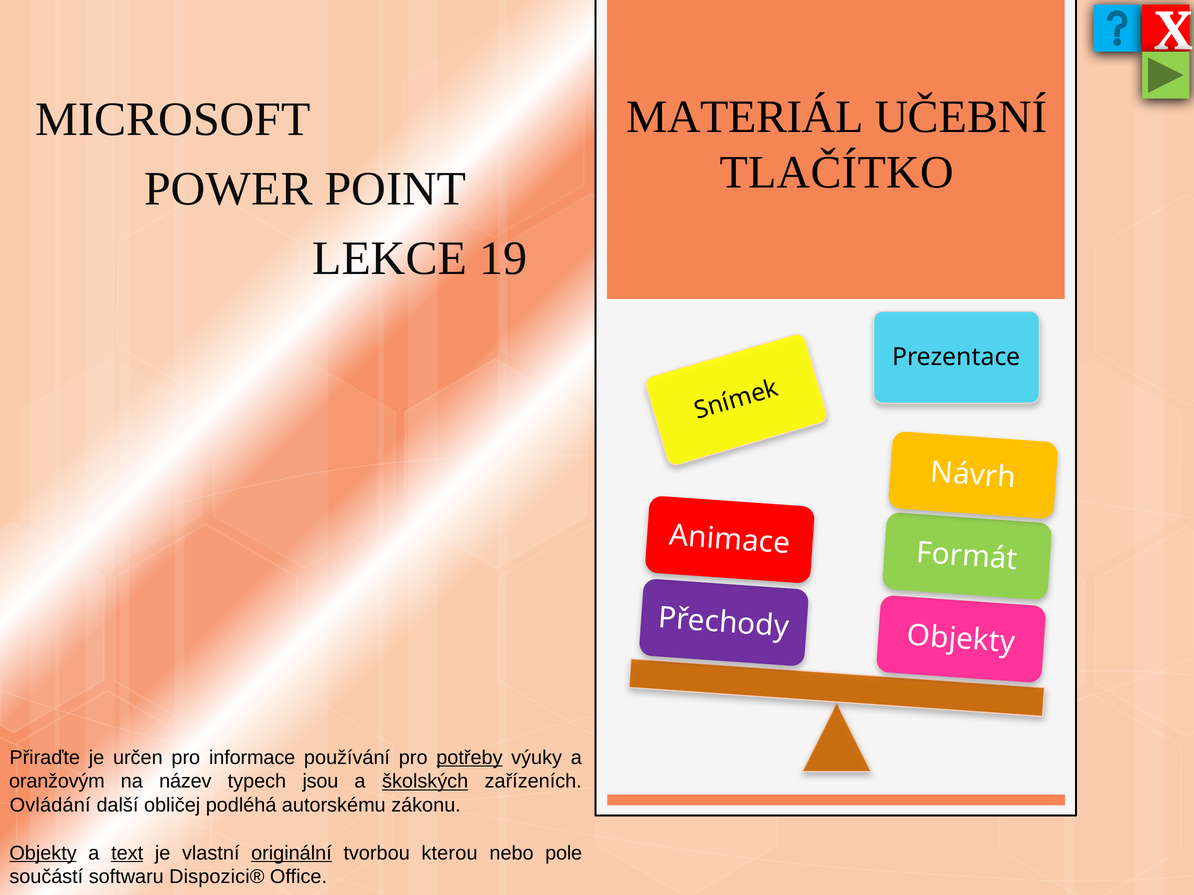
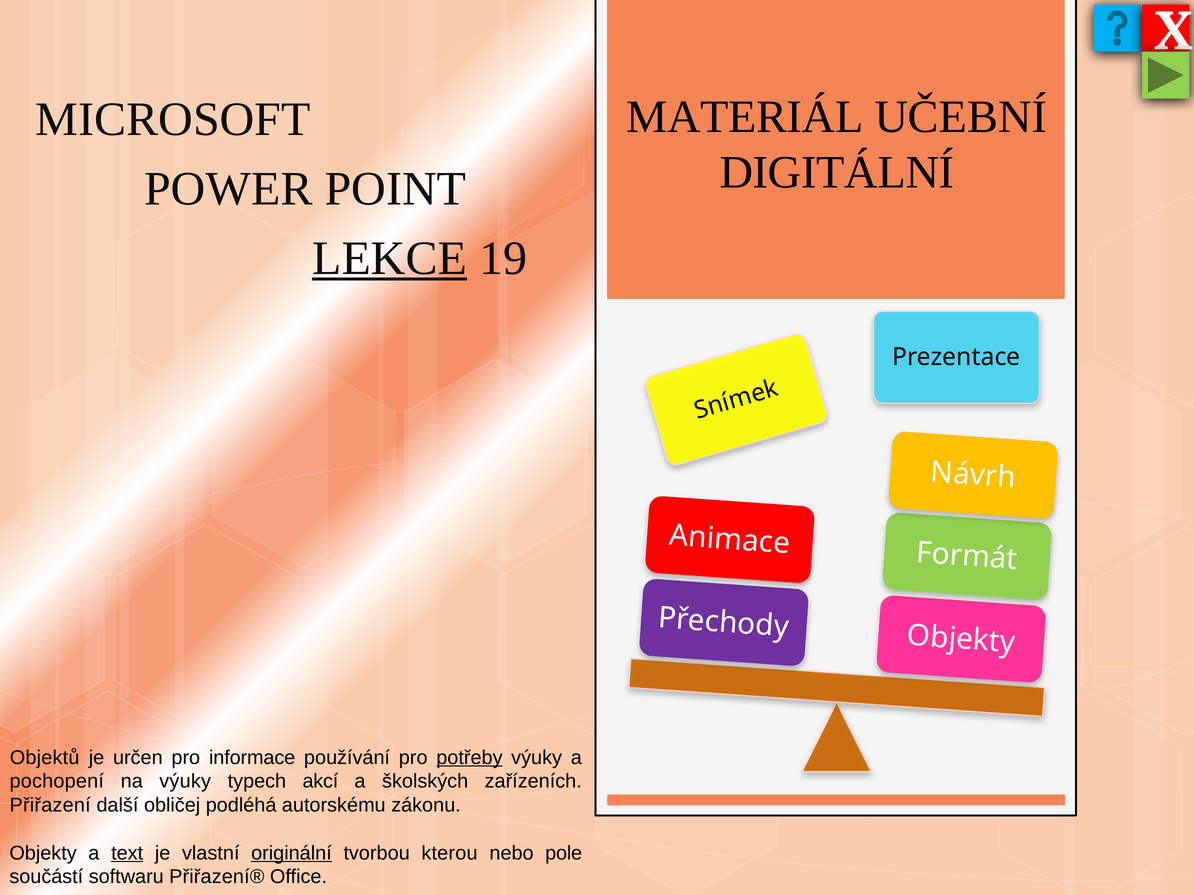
TLAČÍTKO: TLAČÍTKO -> DIGITÁLNÍ (837, 173)
LEKCE underline: none -> present (390, 259)
Přiraďte: Přiraďte -> Objektů (45, 758)
oranžovým: oranžovým -> pochopení (57, 782)
na název: název -> výuky (185, 782)
jsou: jsou -> akcí (320, 782)
školských underline: present -> none (425, 782)
Ovládání: Ovládání -> Přiřazení (50, 806)
Objekty underline: present -> none (43, 853)
Dispozici®: Dispozici® -> Přiřazení® (217, 877)
